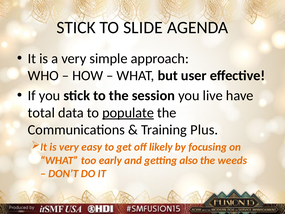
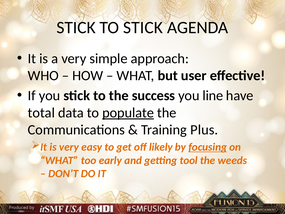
TO SLIDE: SLIDE -> STICK (143, 28)
session: session -> success (153, 96)
live: live -> line (213, 96)
focusing underline: none -> present (208, 147)
also: also -> tool (189, 160)
